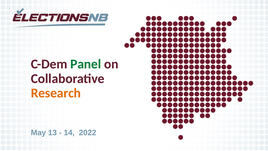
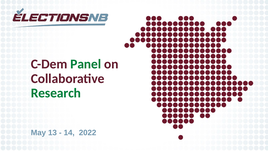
Research colour: orange -> green (56, 93)
